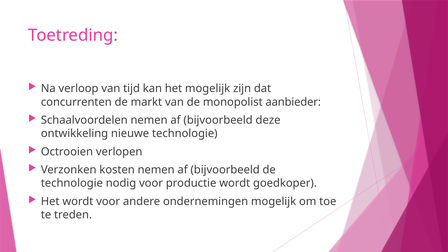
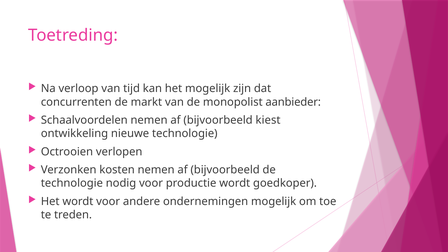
deze: deze -> kiest (268, 120)
